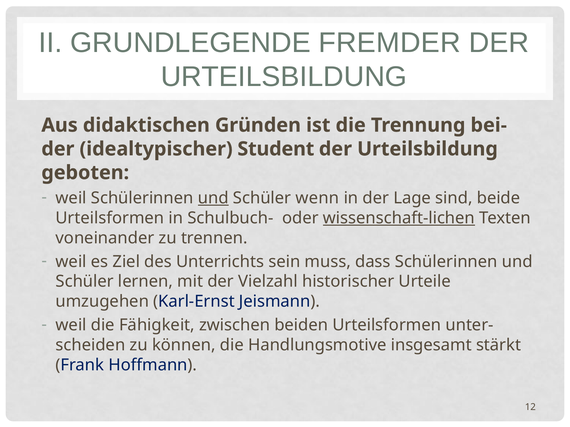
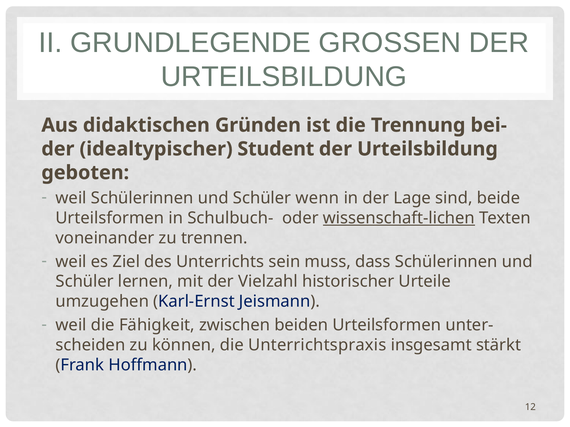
FREMDER: FREMDER -> GROSSEN (390, 43)
und underline: present -> none (213, 198)
Handlungsmotive: Handlungsmotive -> Unterrichtspraxis (317, 345)
